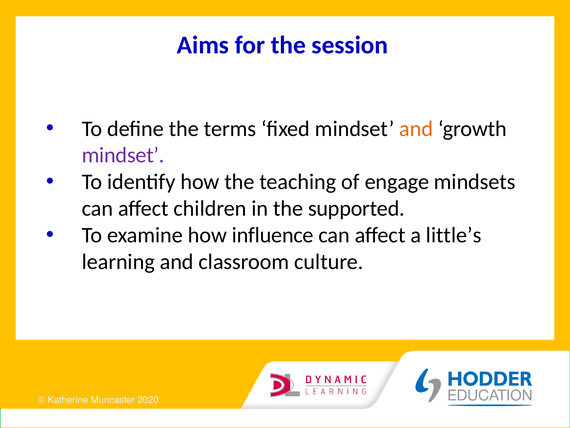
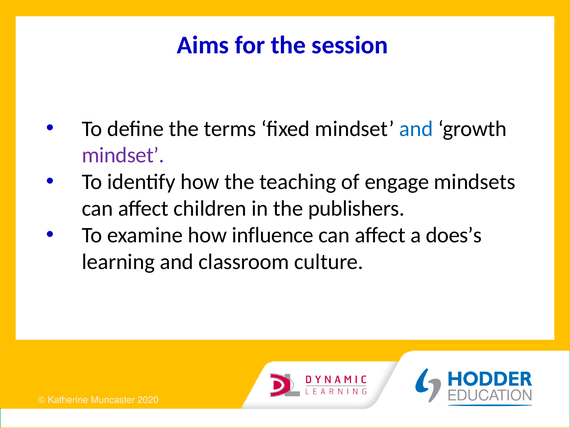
and colour: orange -> blue (416, 129)
supported: supported -> publishers (356, 208)
little’s: little’s -> does’s (454, 235)
